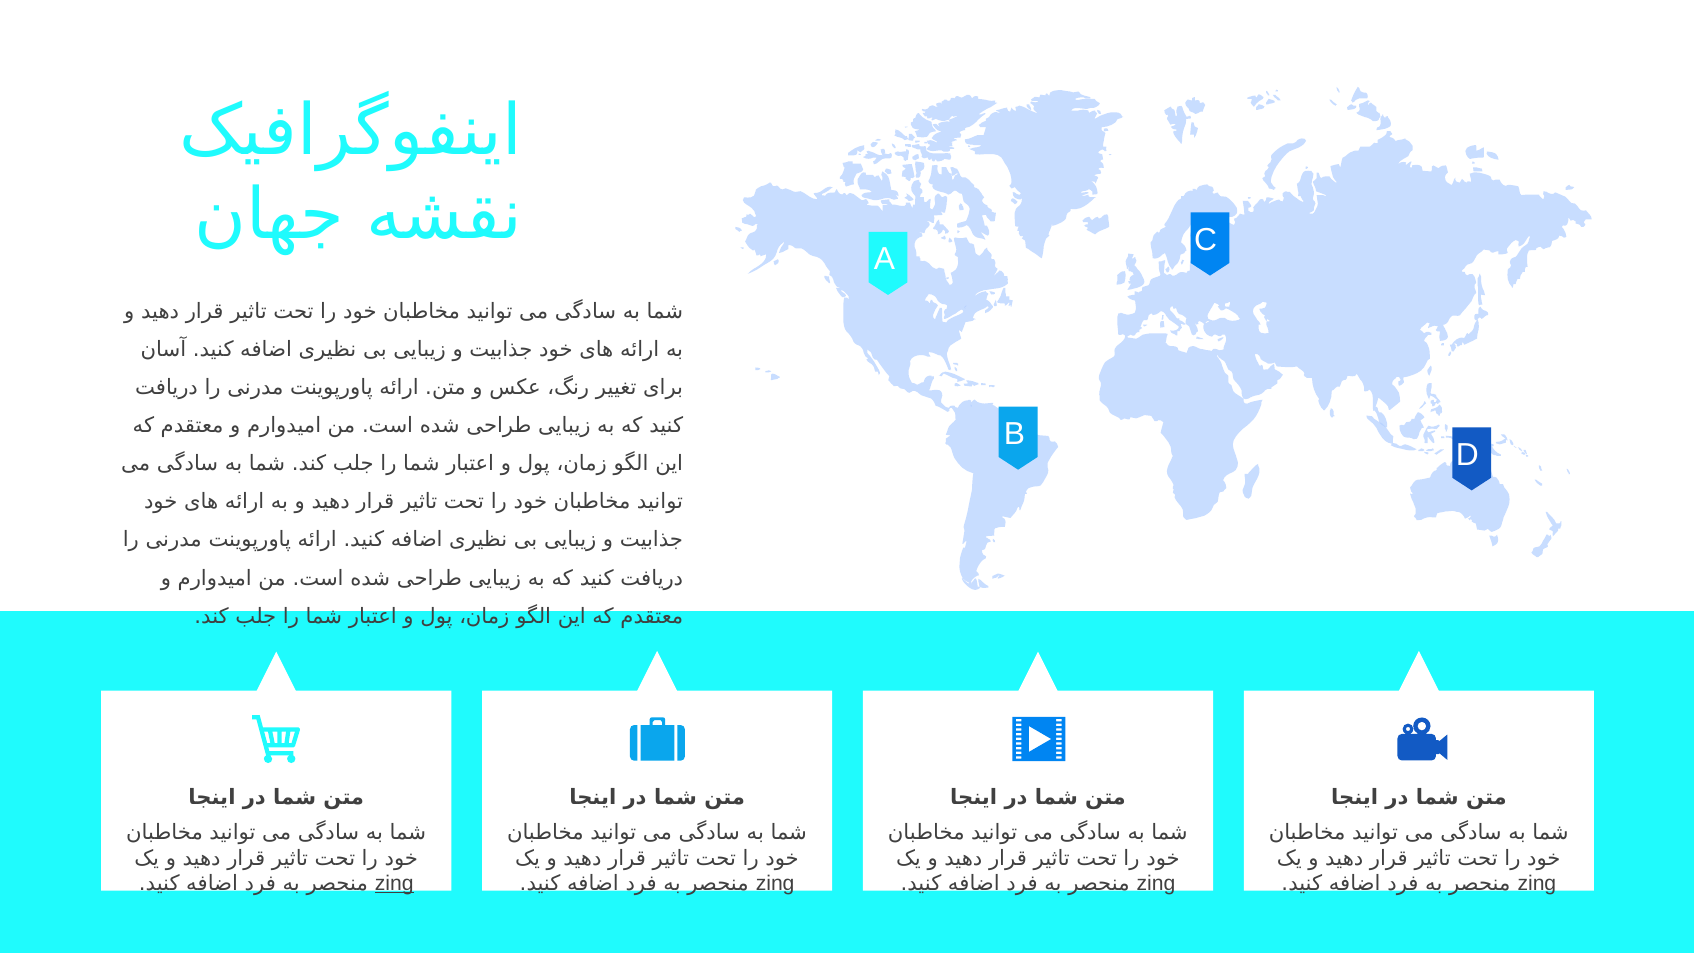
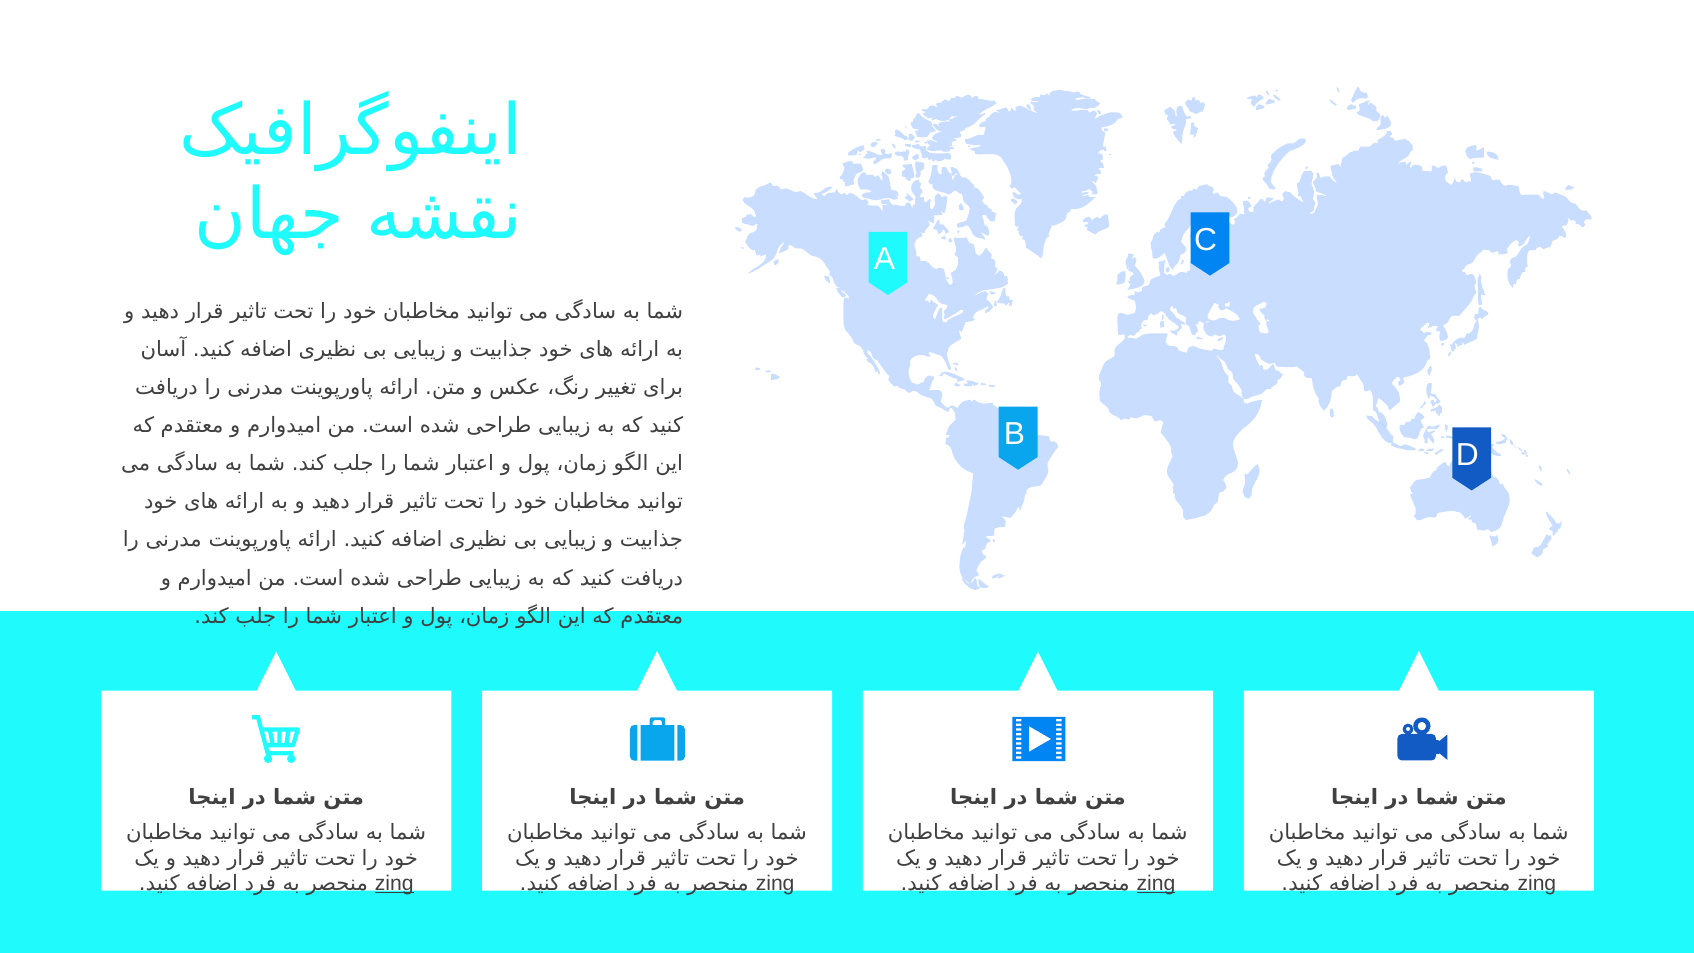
zing underline: none -> present (1156, 883)
